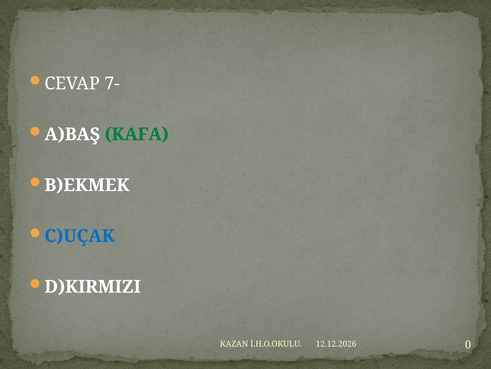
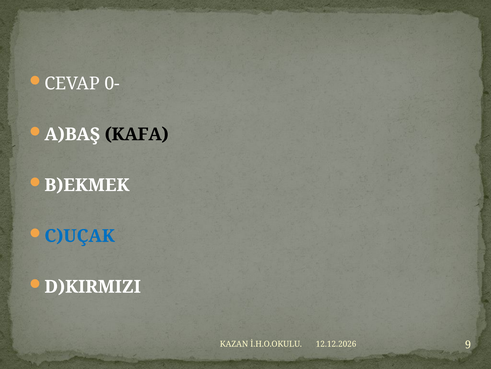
7-: 7- -> 0- (112, 83)
KAFA colour: green -> black (137, 134)
0: 0 -> 9 (468, 344)
